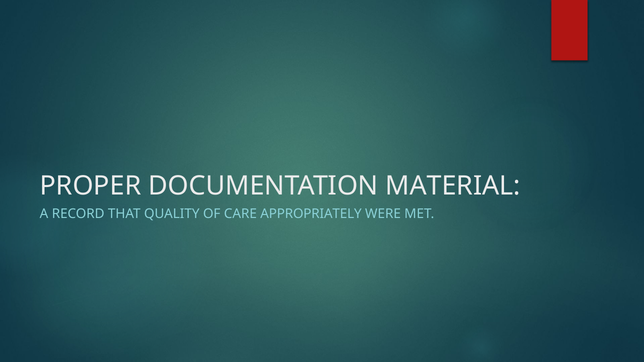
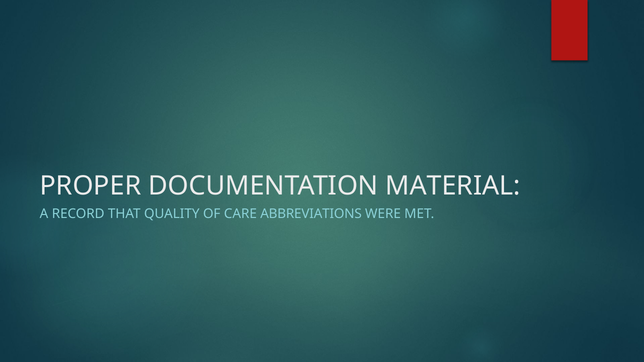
APPROPRIATELY: APPROPRIATELY -> ABBREVIATIONS (311, 214)
